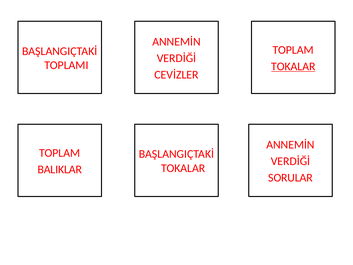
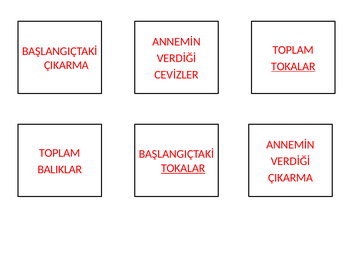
TOPLAMI: TOPLAMI -> ÇIKARMA (66, 65)
TOKALAR underline: none -> present (183, 168)
SORULAR: SORULAR -> ÇIKARMA (291, 177)
